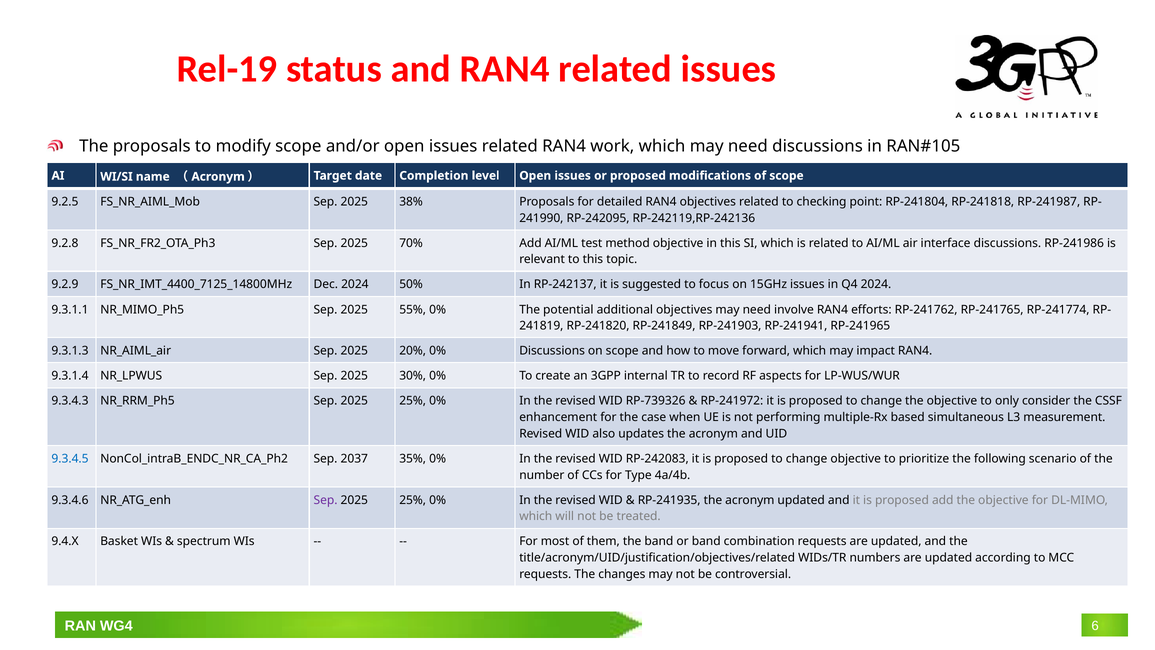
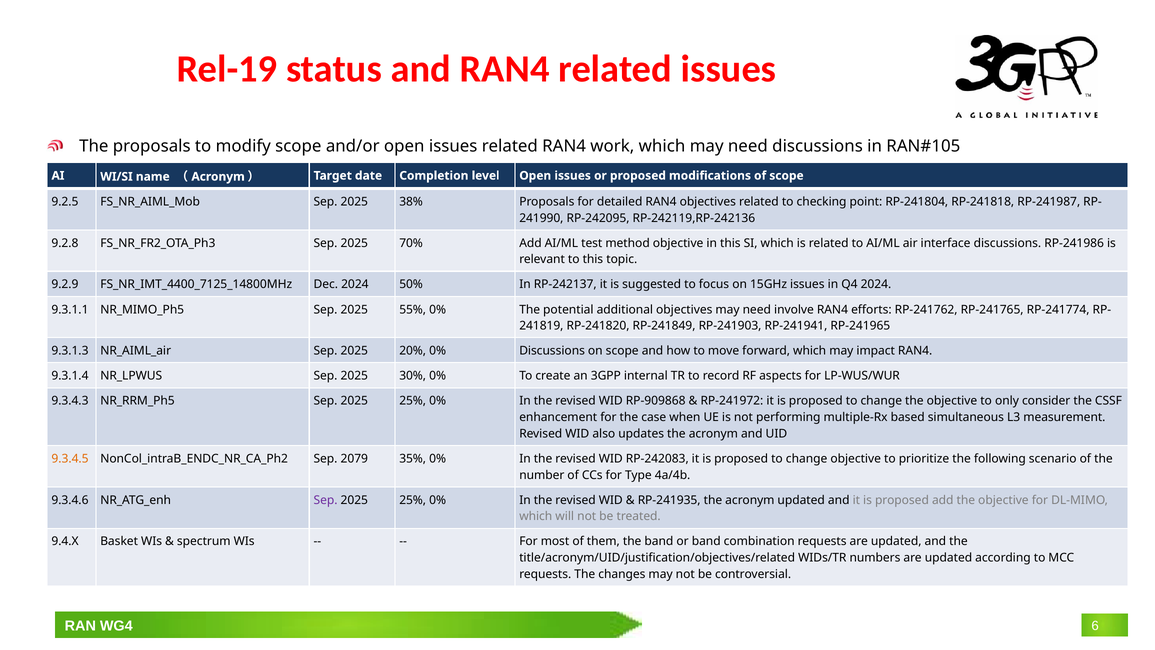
RP-739326: RP-739326 -> RP-909868 (656, 401)
9.3.4.5 colour: blue -> orange (70, 459)
2037: 2037 -> 2079 (354, 459)
